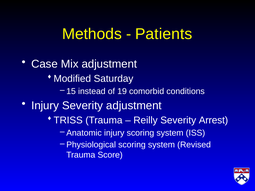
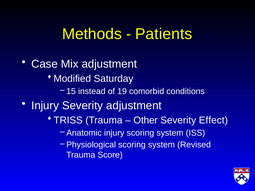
Reilly: Reilly -> Other (146, 120)
Arrest: Arrest -> Effect (213, 120)
